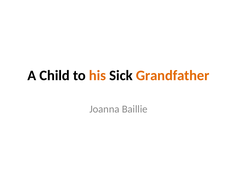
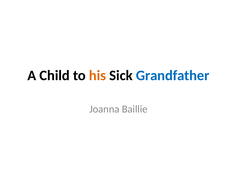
Grandfather colour: orange -> blue (173, 75)
